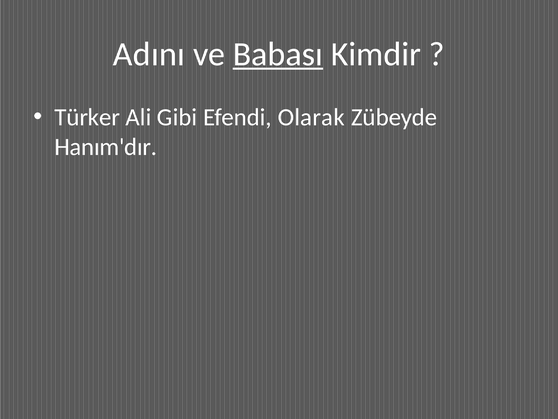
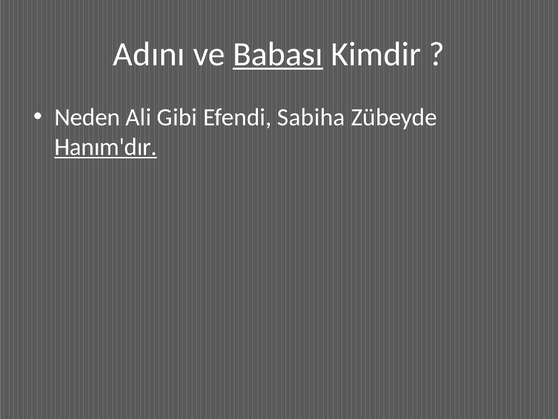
Türker: Türker -> Neden (87, 117)
Olarak: Olarak -> Sabiha (311, 117)
Hanım'dır underline: none -> present (106, 147)
